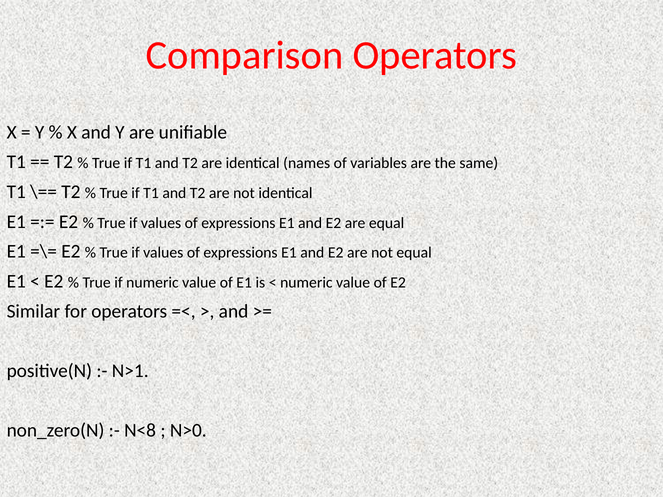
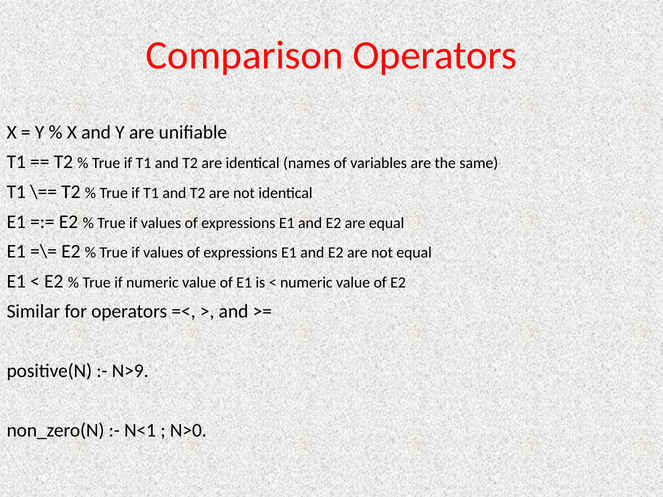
N>1: N>1 -> N>9 (130, 371)
N<8: N<8 -> N<1 (140, 431)
